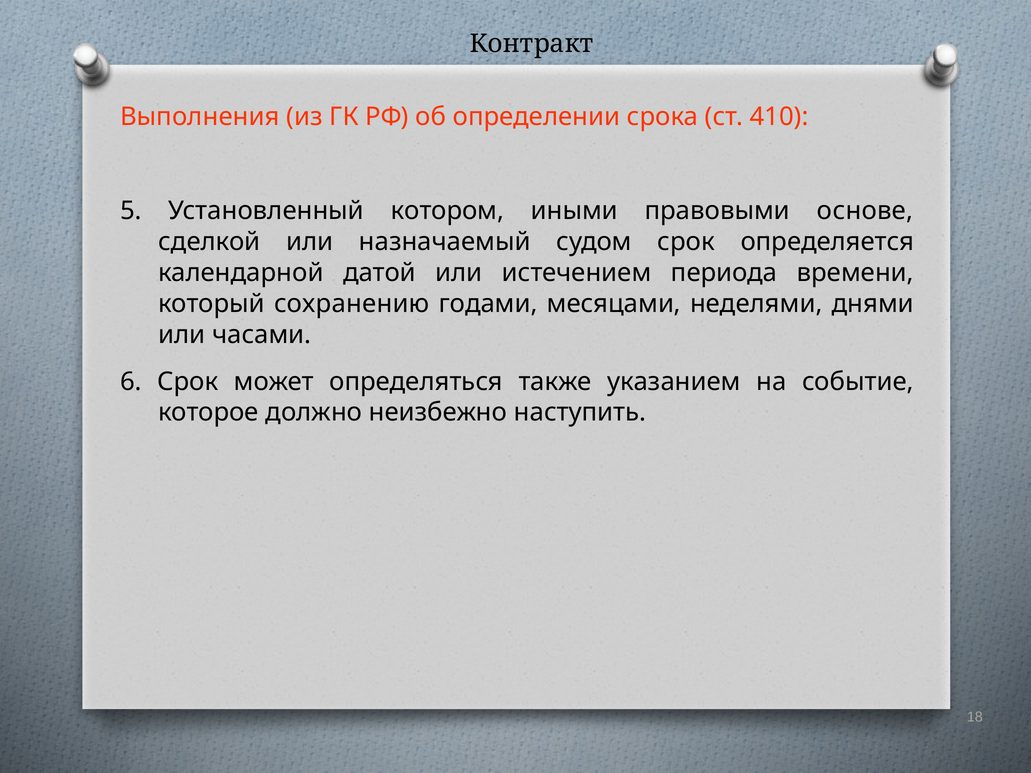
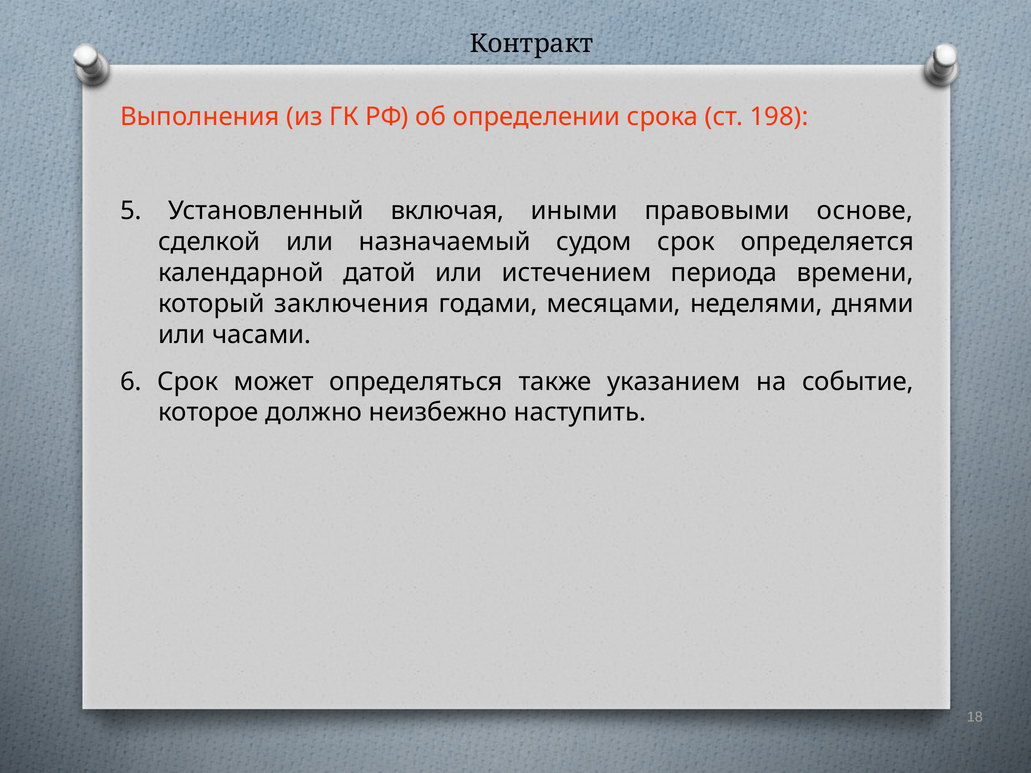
410: 410 -> 198 (779, 117)
котором: котором -> включая (447, 211)
сохранению: сохранению -> заключения (352, 304)
